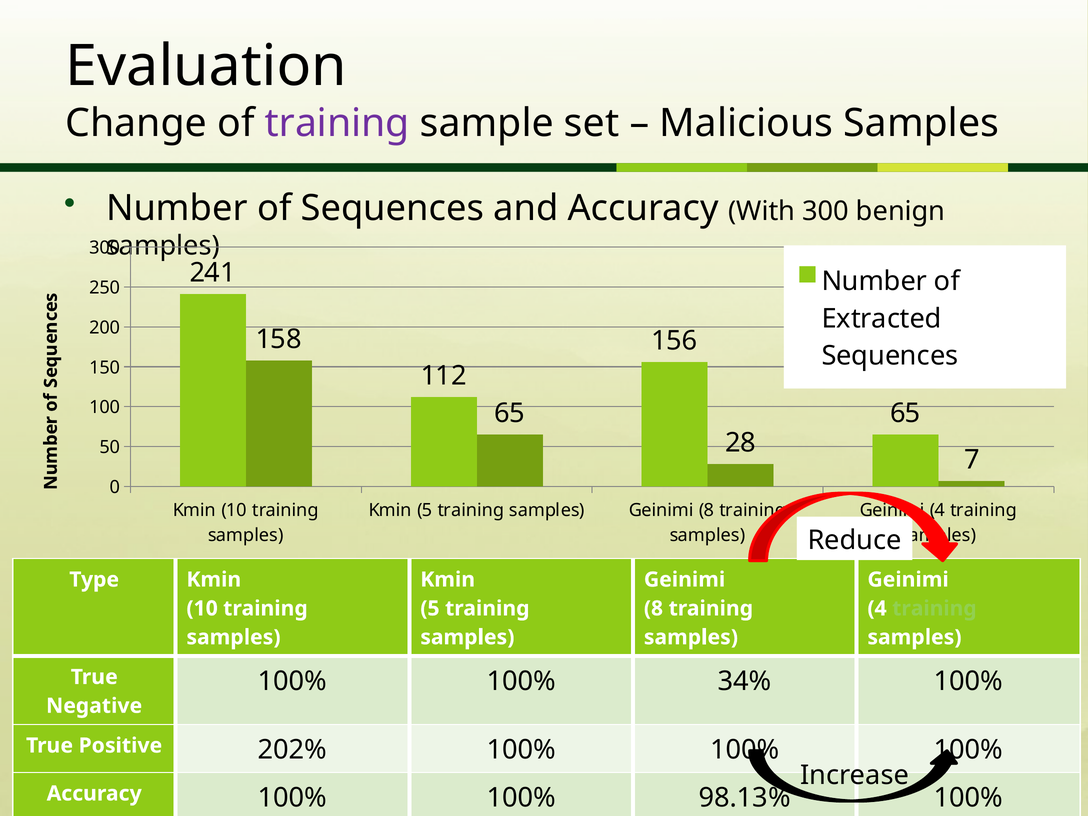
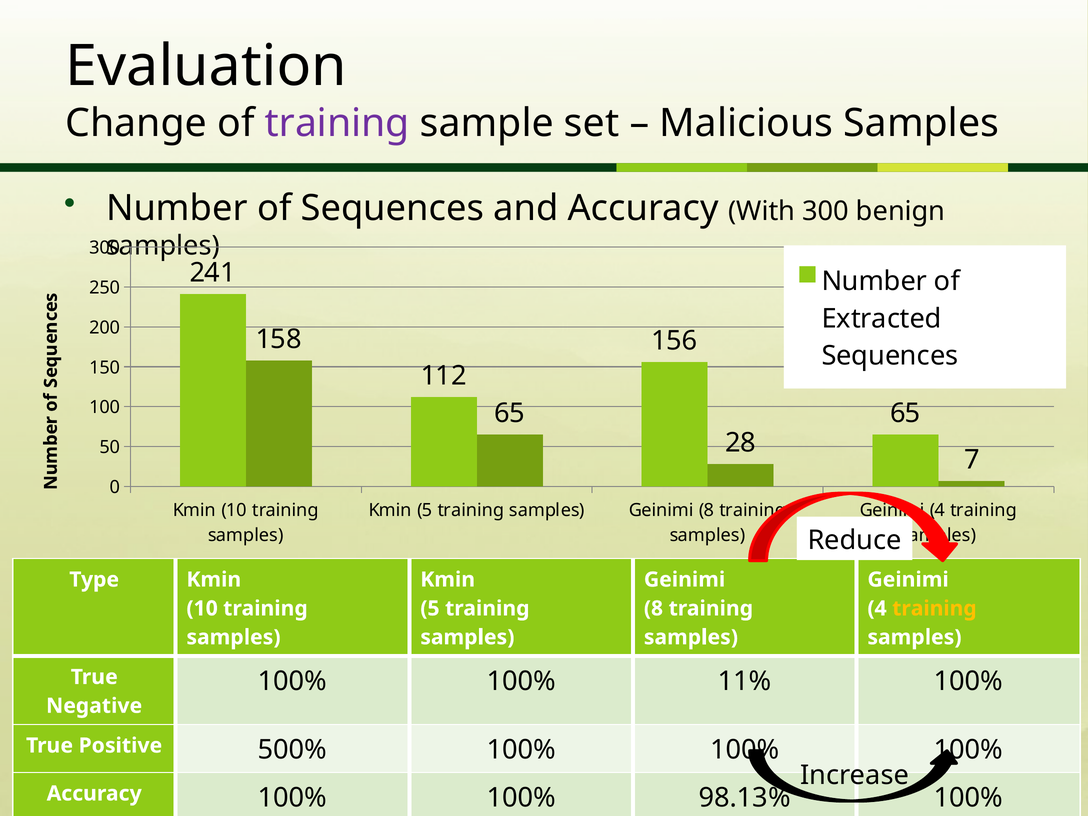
training colour: light green -> yellow (934, 608)
34%: 34% -> 11% (745, 681)
202%: 202% -> 500% (292, 750)
